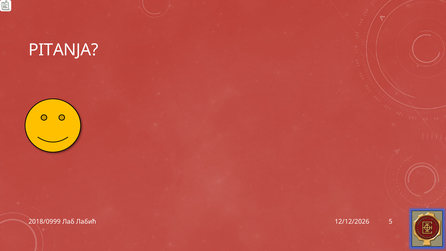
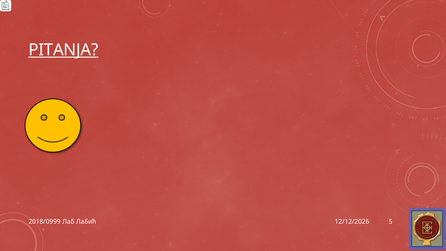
PITANJA underline: none -> present (63, 50)
